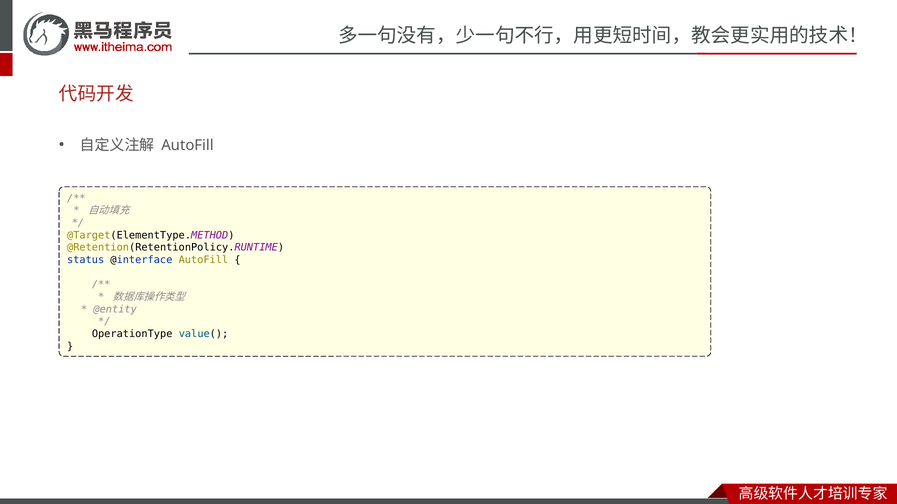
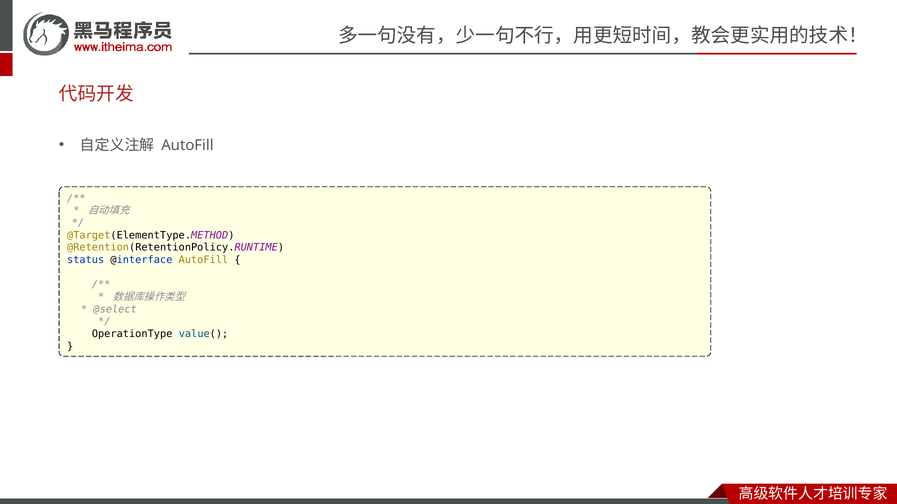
@entity: @entity -> @select (115, 310)
